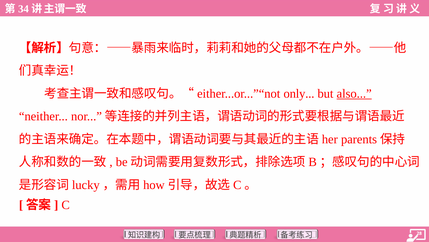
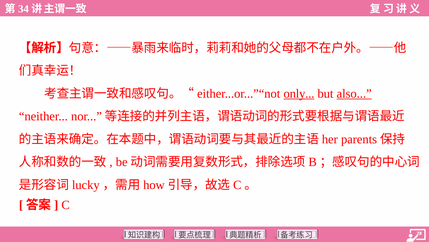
only underline: none -> present (299, 93)
